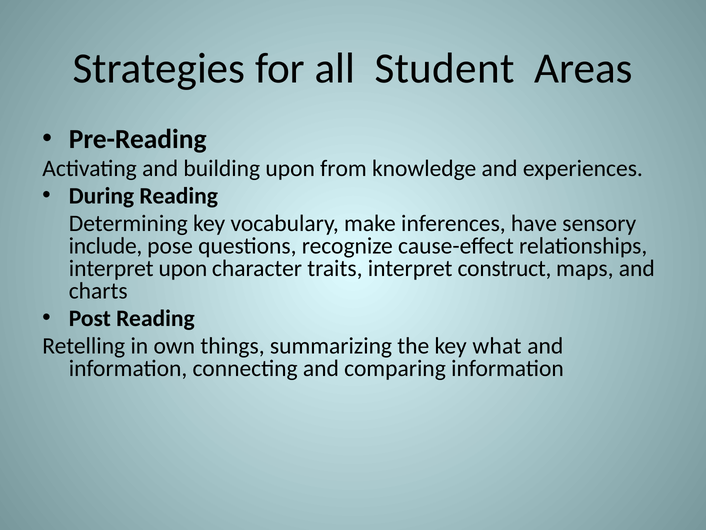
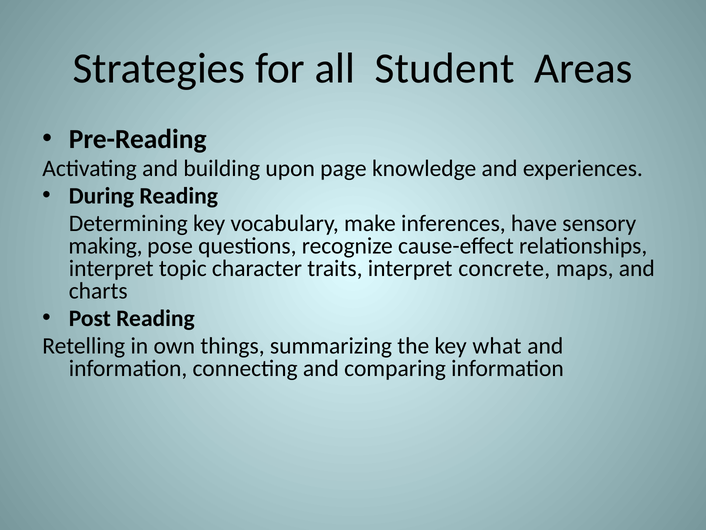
from: from -> page (343, 168)
include: include -> making (105, 246)
interpret upon: upon -> topic (183, 268)
construct: construct -> concrete (504, 268)
